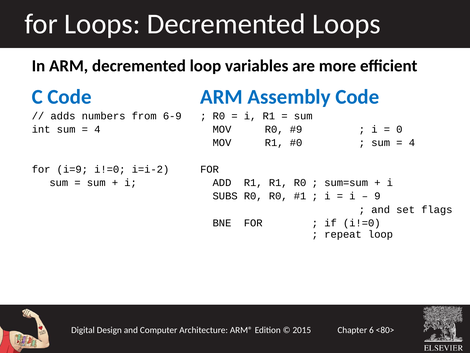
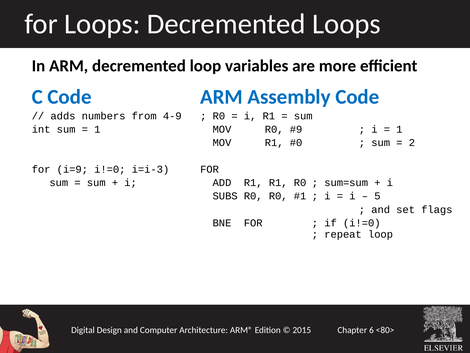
6-9: 6-9 -> 4-9 (172, 116)
4: 4 -> 1 (97, 129)
0: 0 -> 1 (399, 129)
4: 4 -> 2 (412, 142)
i=i-2: i=i-2 -> i=i-3 (150, 169)
9: 9 -> 5 (377, 196)
